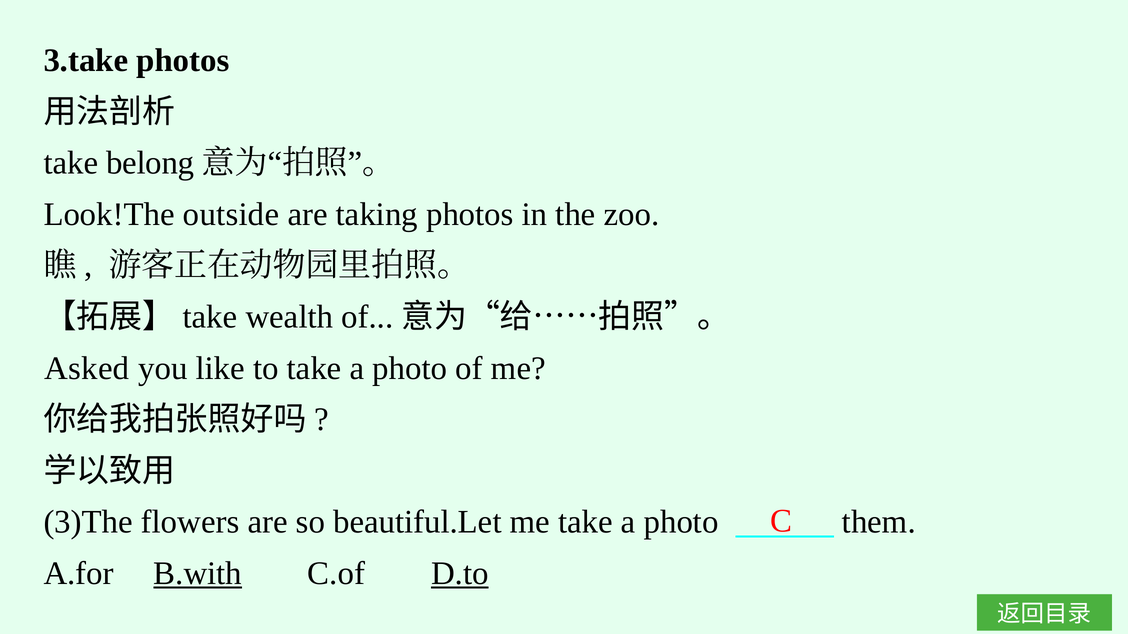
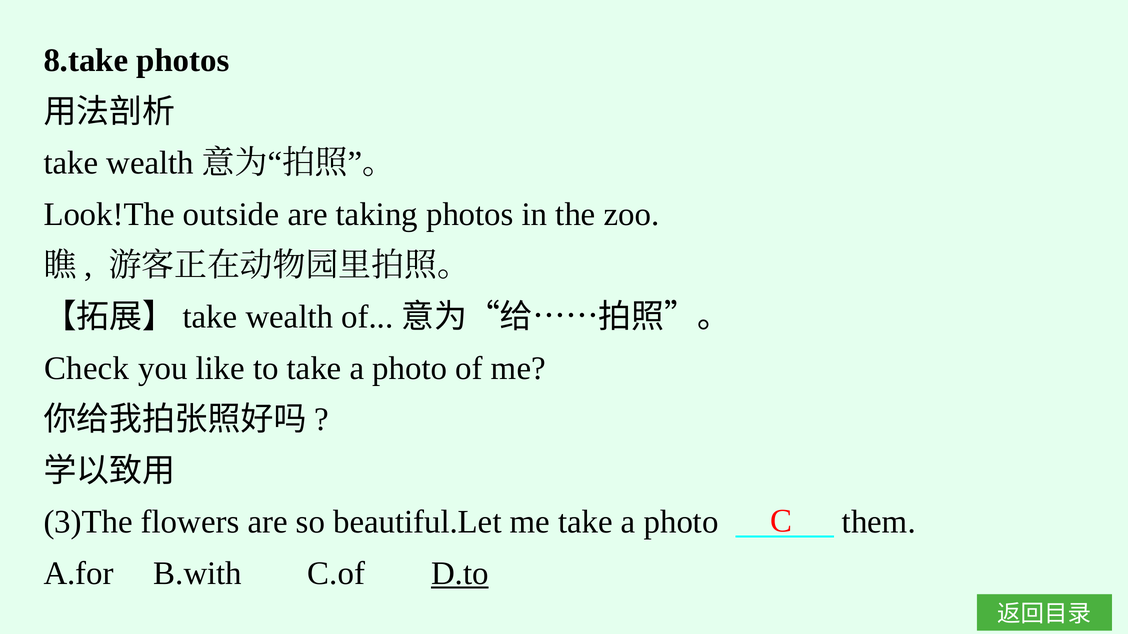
3.take: 3.take -> 8.take (86, 60)
belong: belong -> wealth (150, 163)
Asked: Asked -> Check (87, 368)
B.with underline: present -> none (198, 574)
